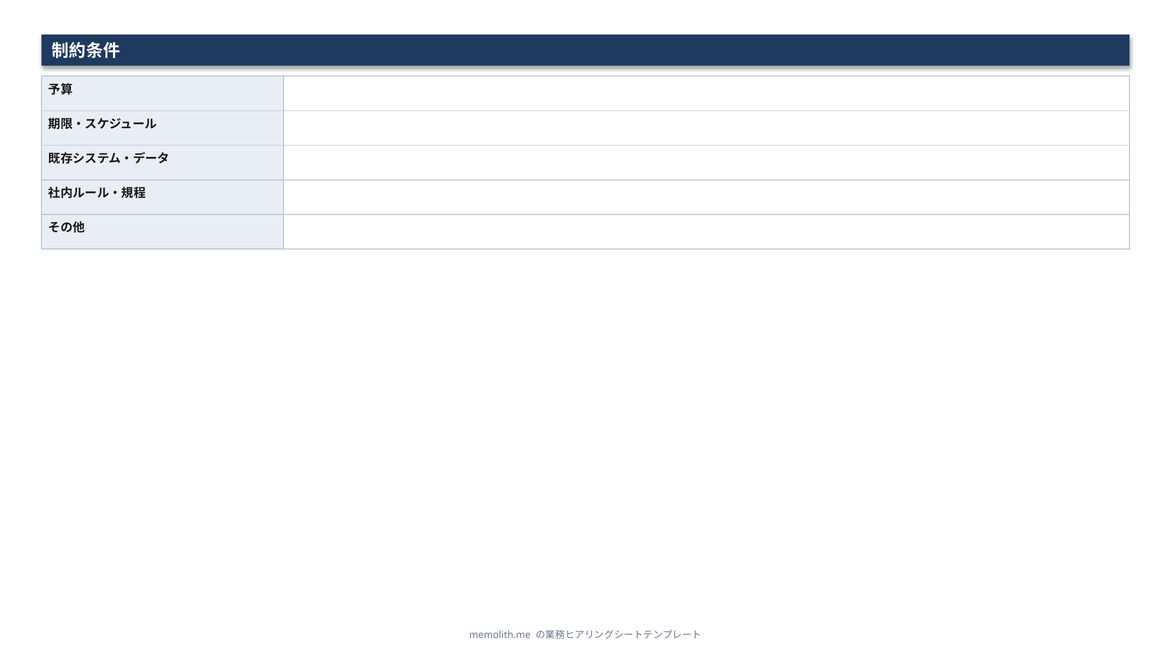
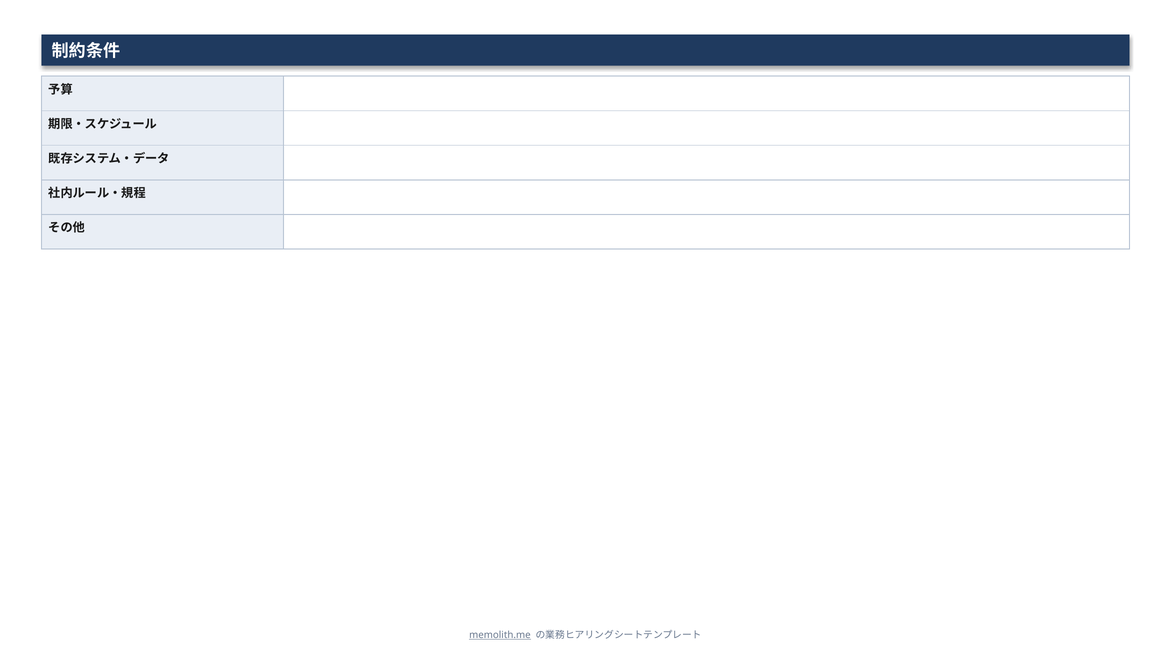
memolith.me underline: none -> present (500, 635)
